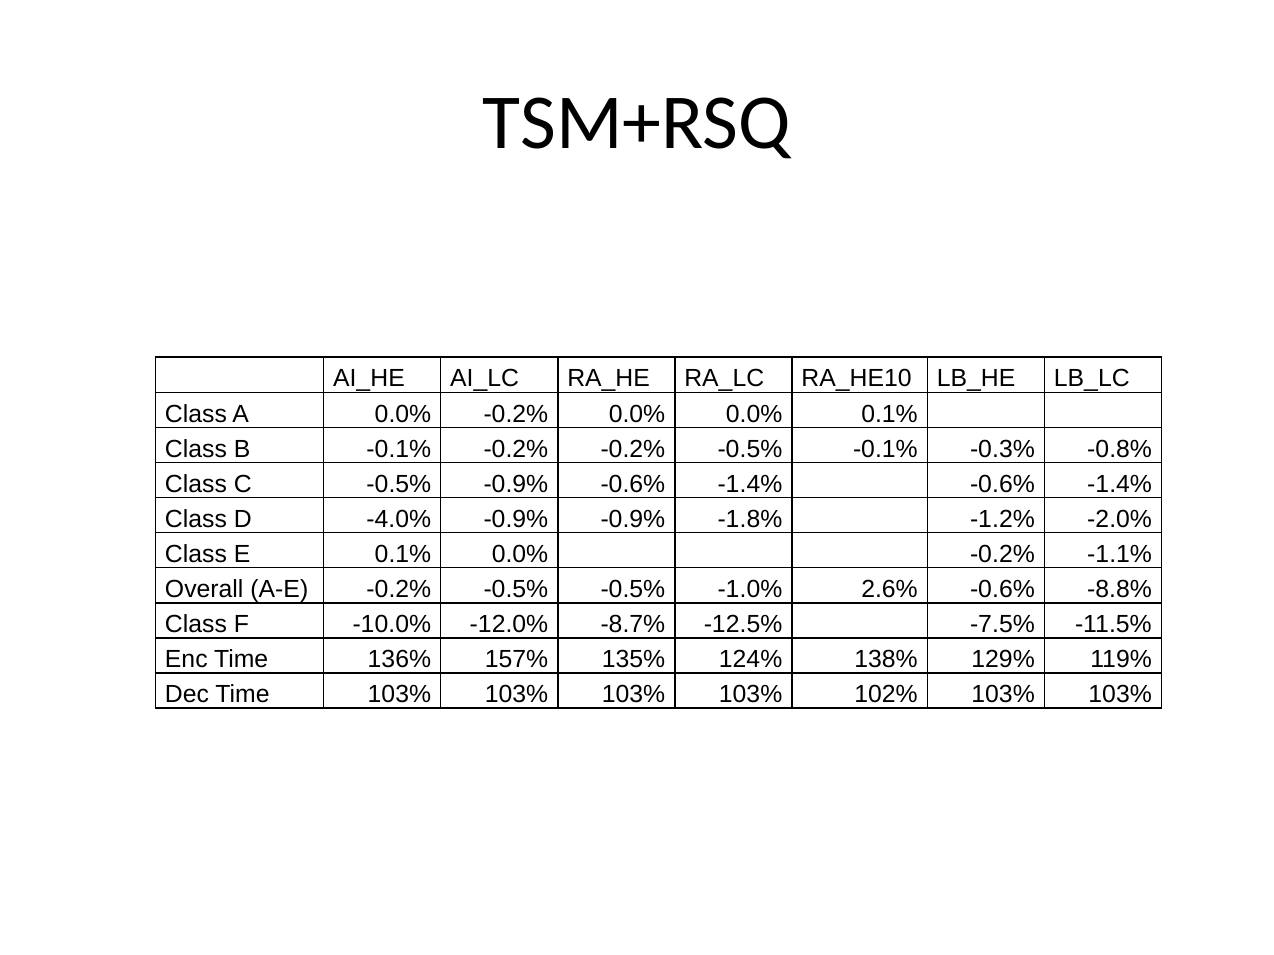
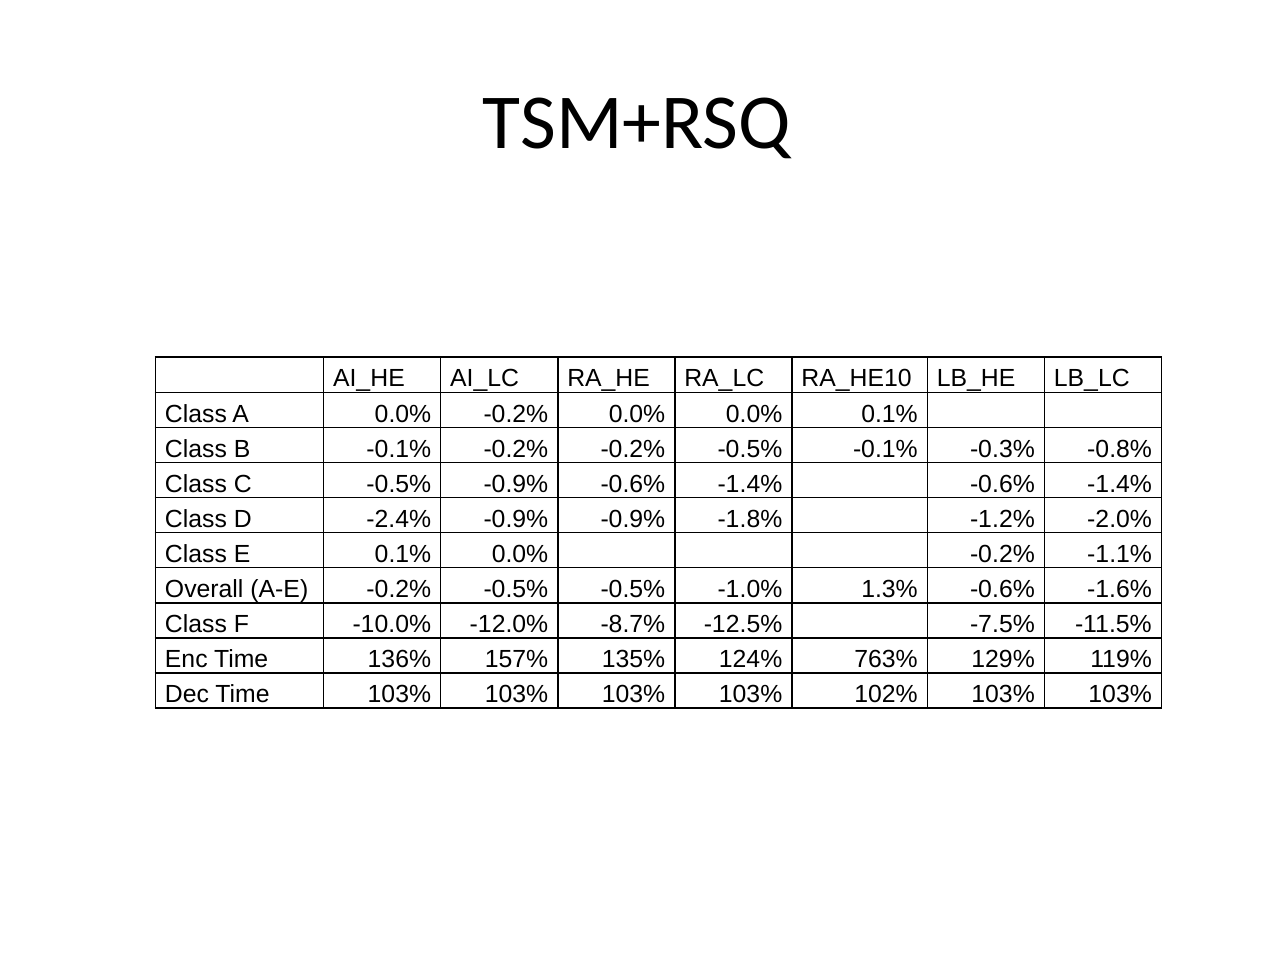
-4.0%: -4.0% -> -2.4% (399, 519)
2.6%: 2.6% -> 1.3% (890, 590)
-8.8%: -8.8% -> -1.6% (1120, 590)
138%: 138% -> 763% (886, 660)
